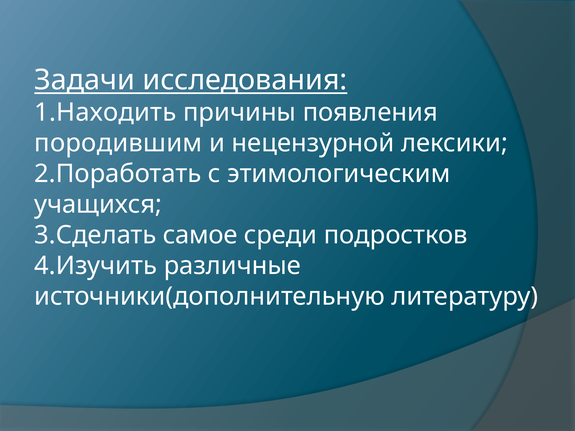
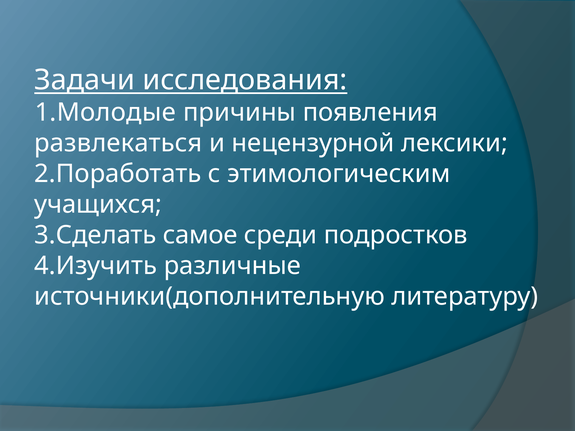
1.Находить: 1.Находить -> 1.Молодые (105, 113)
породившим: породившим -> развлекаться (118, 143)
